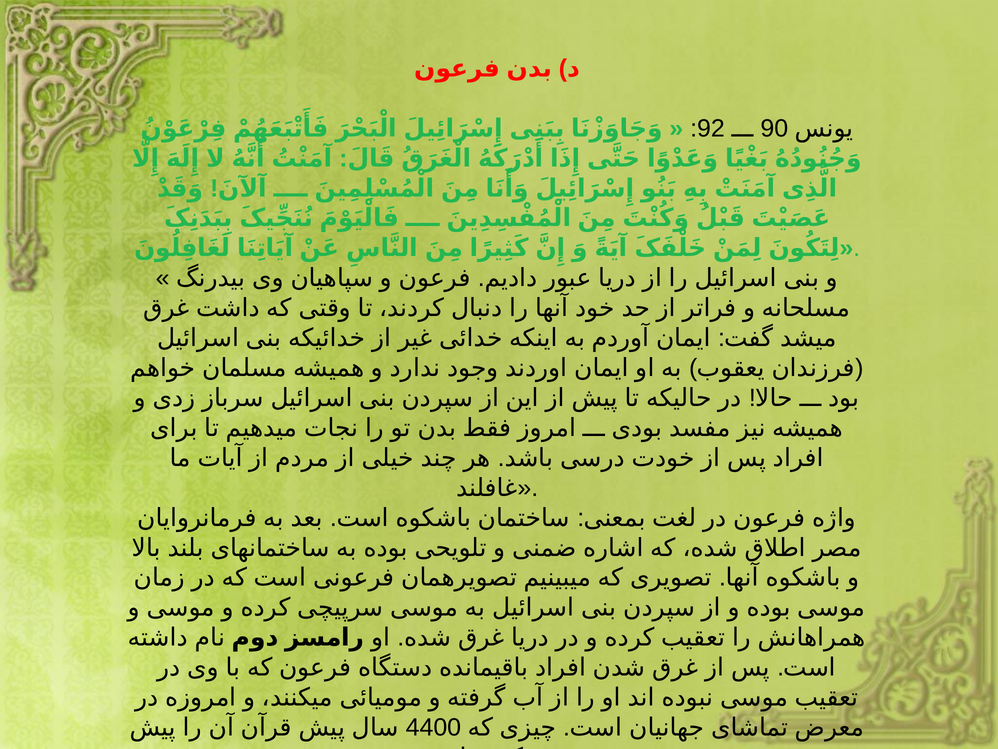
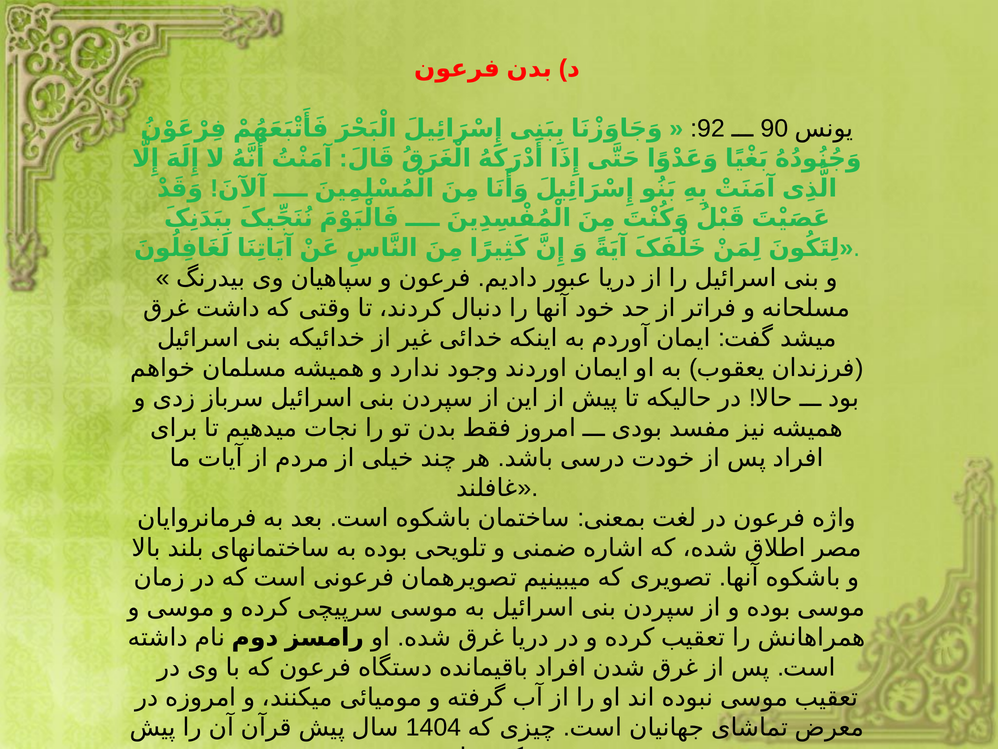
4400: 4400 -> 1404 (433, 727)
